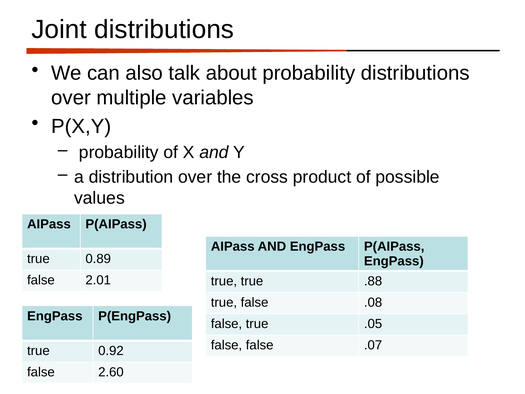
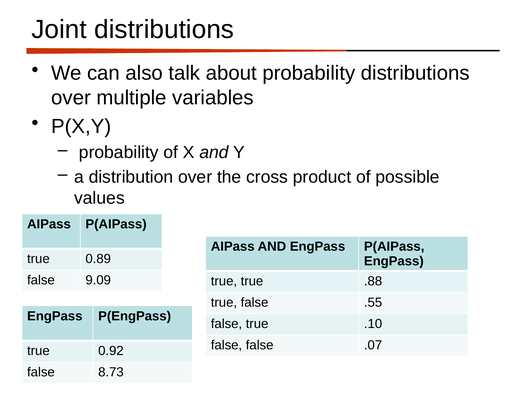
2.01: 2.01 -> 9.09 (98, 280)
.08: .08 -> .55 (373, 302)
.05: .05 -> .10 (373, 324)
2.60: 2.60 -> 8.73 (111, 372)
